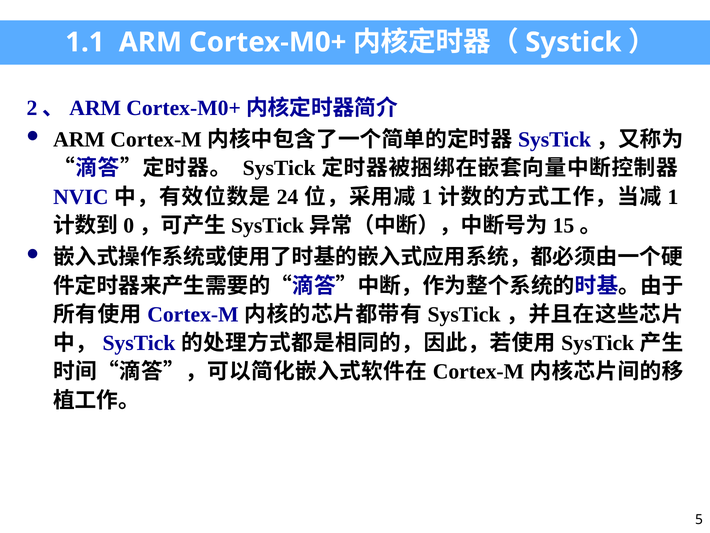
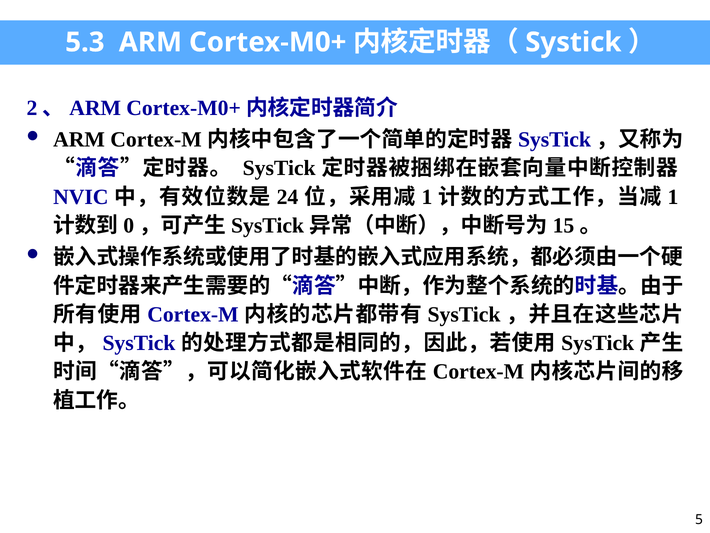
1.1: 1.1 -> 5.3 (85, 42)
